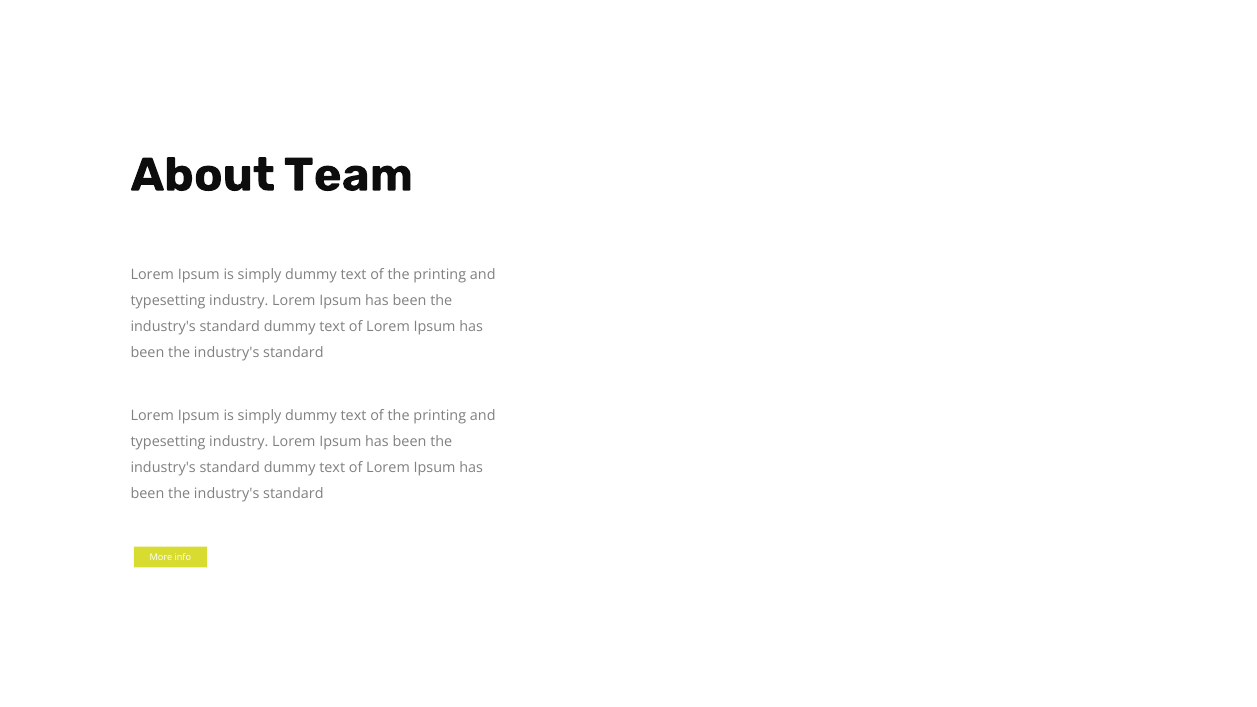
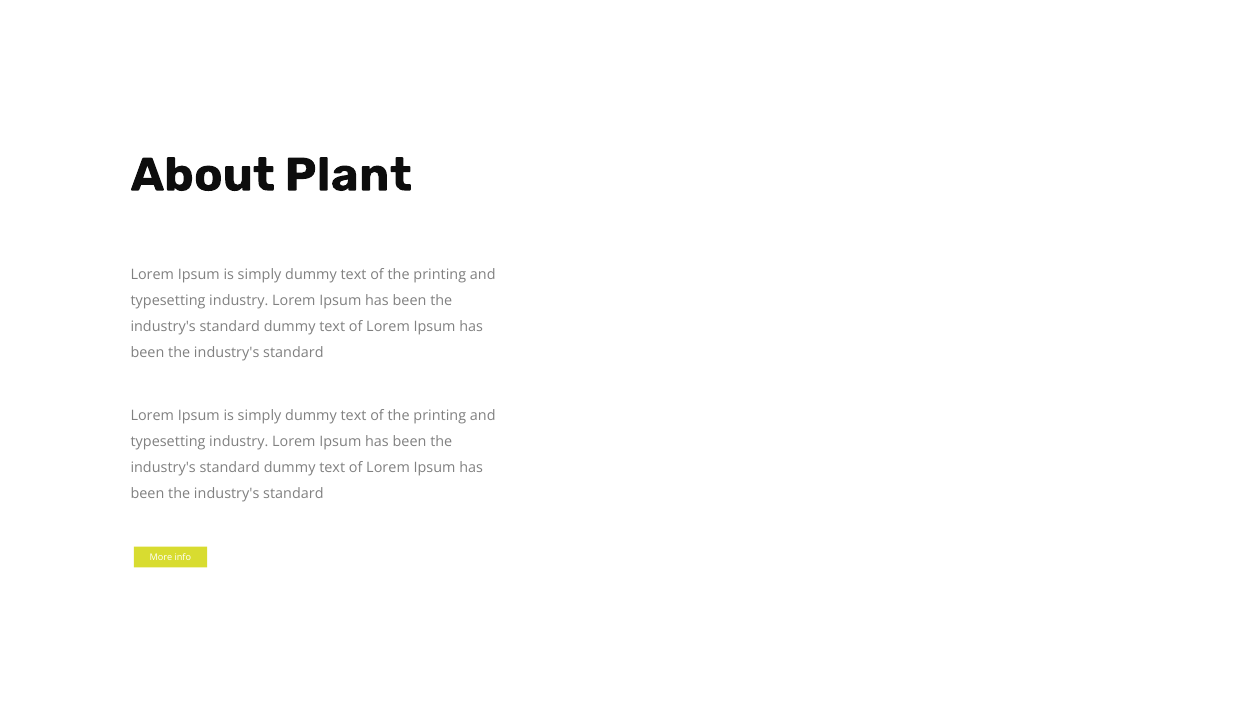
Team: Team -> Plant (348, 175)
